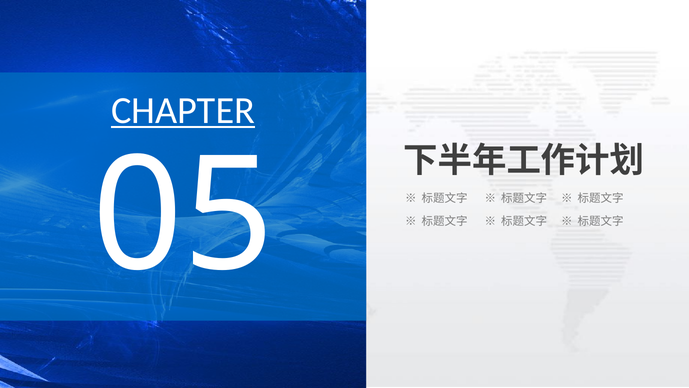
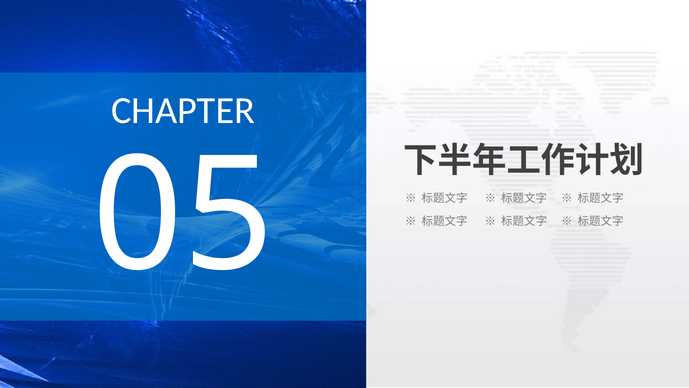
CHAPTER underline: present -> none (183, 110)
